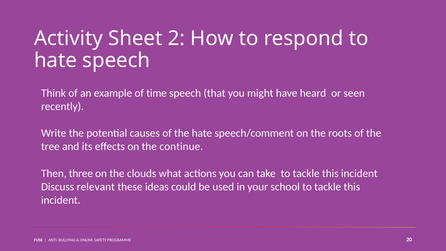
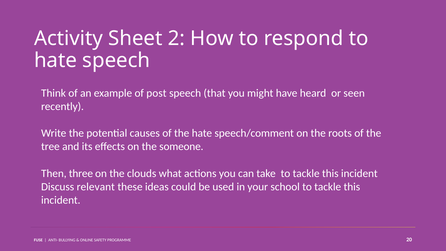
time: time -> post (156, 93)
continue: continue -> someone (181, 146)
